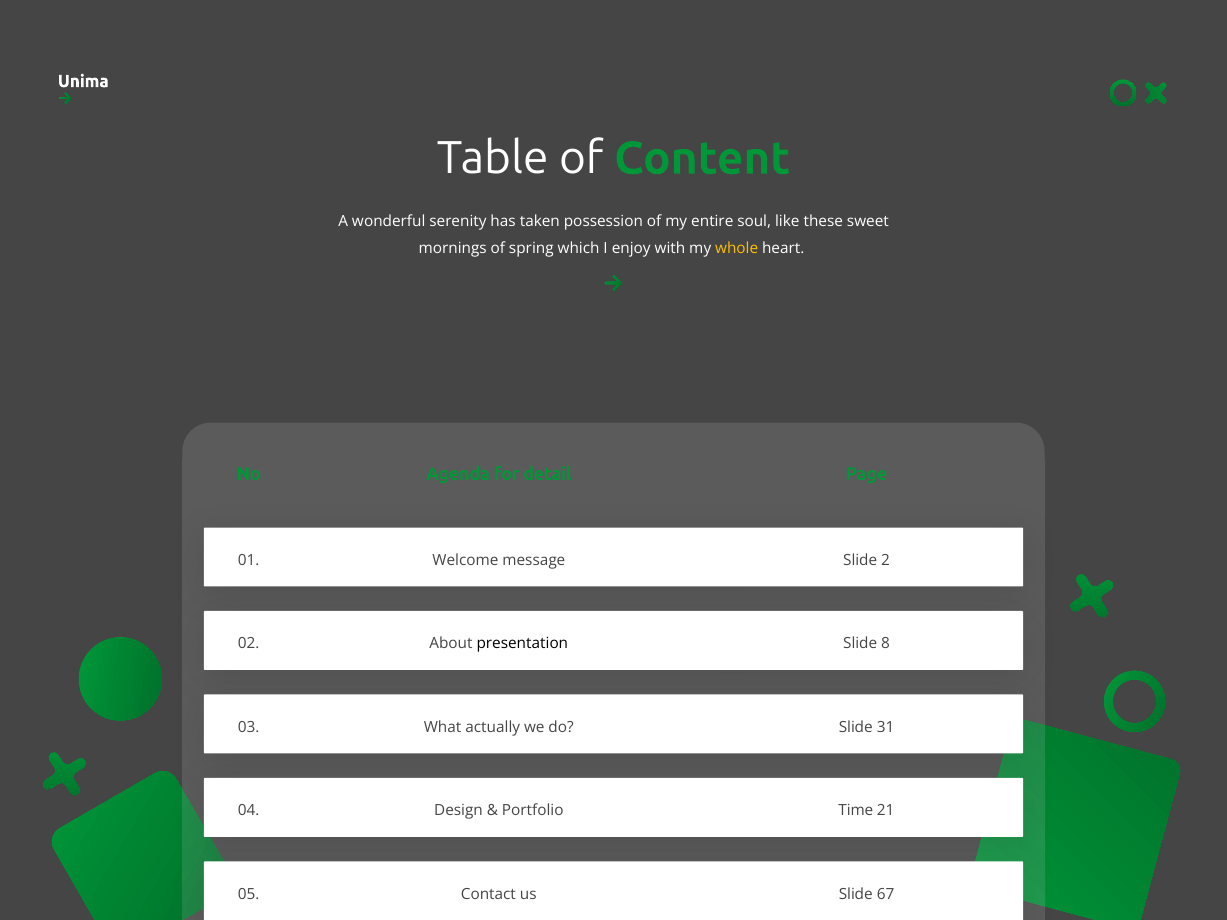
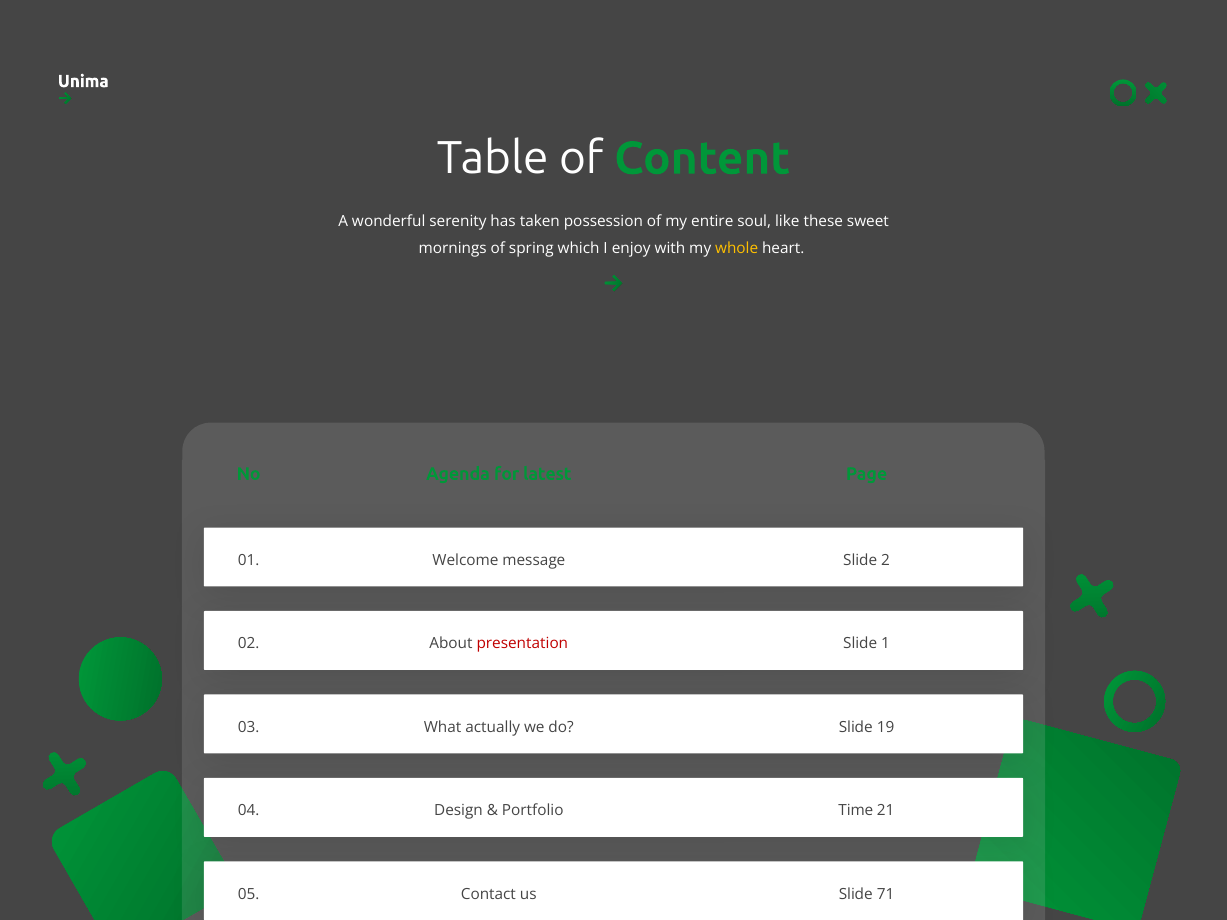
detail: detail -> latest (547, 474)
presentation colour: black -> red (522, 644)
8: 8 -> 1 (886, 644)
31: 31 -> 19 (886, 728)
67: 67 -> 71 (886, 895)
